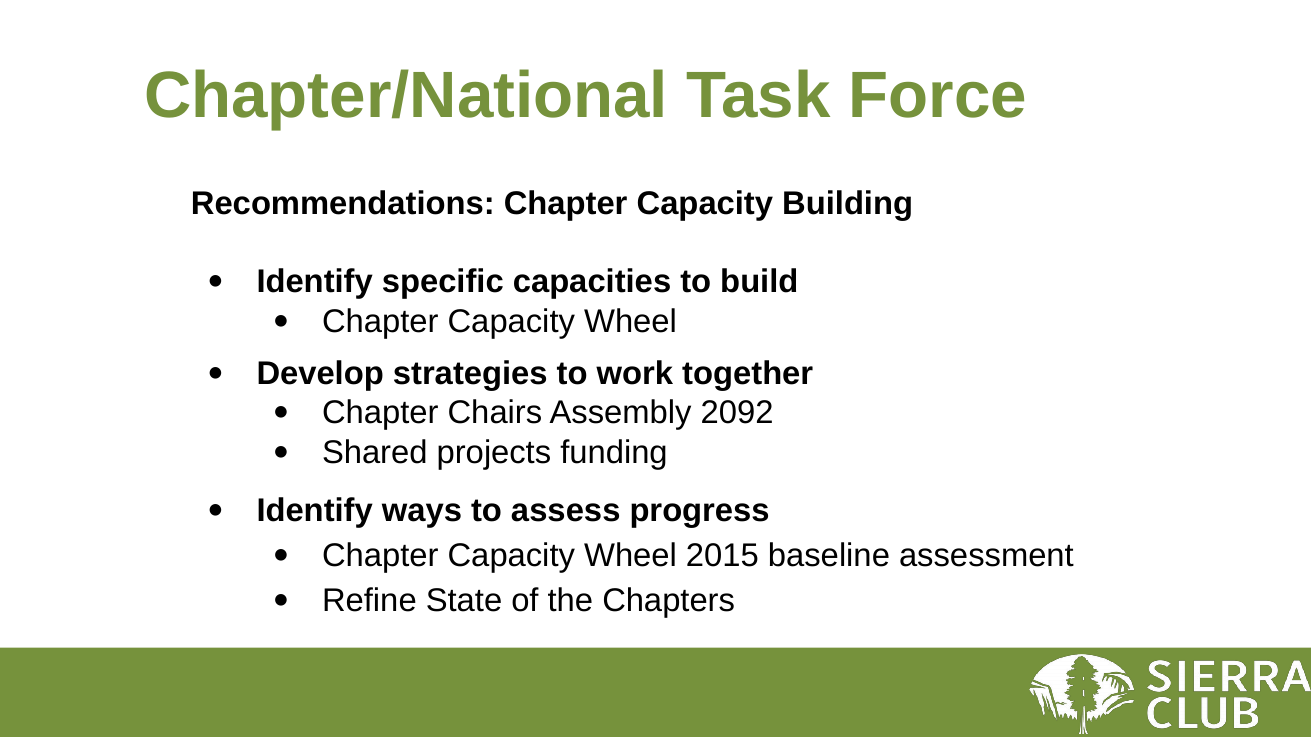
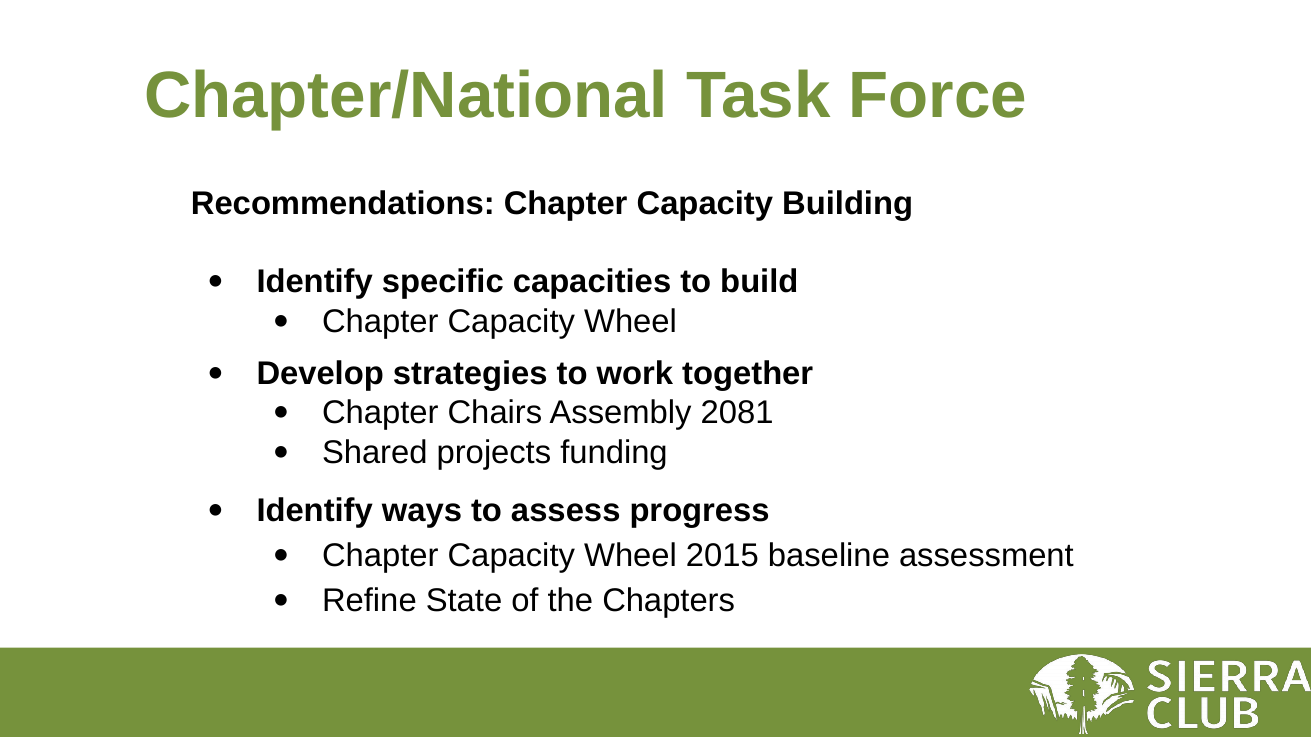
2092: 2092 -> 2081 (737, 413)
